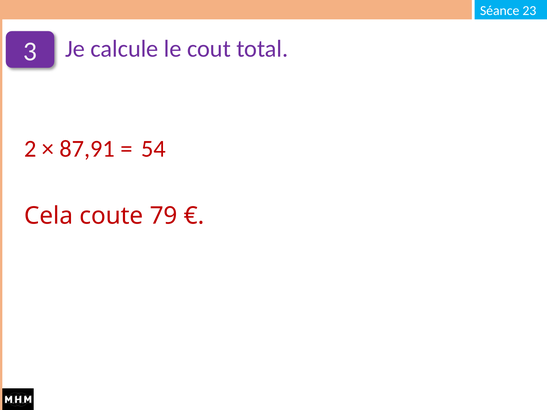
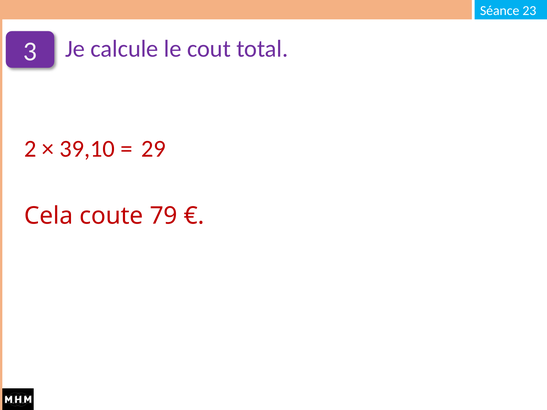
87,91: 87,91 -> 39,10 (87, 149)
54: 54 -> 29 (153, 149)
